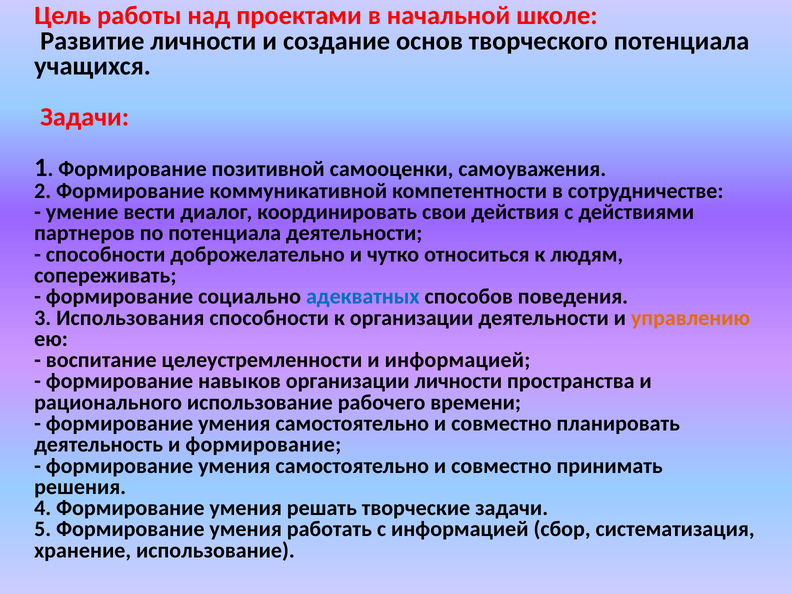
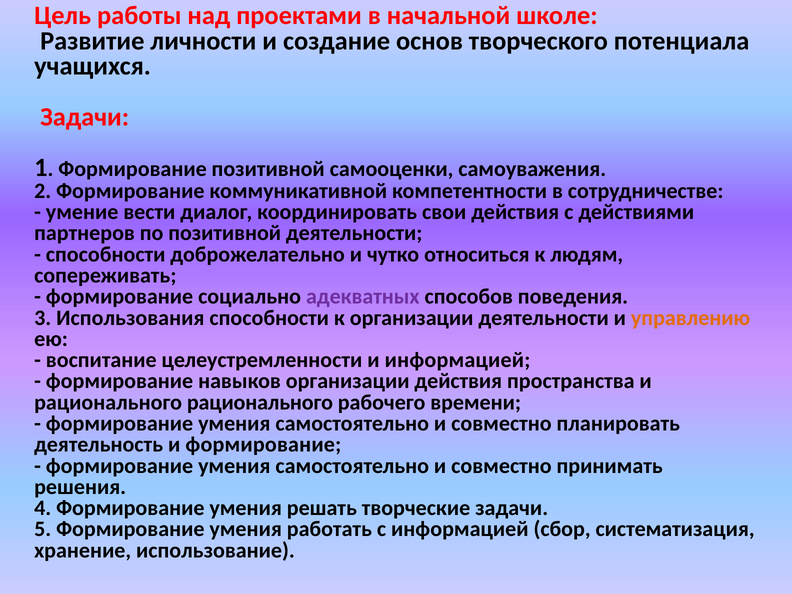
по потенциала: потенциала -> позитивной (225, 233)
адекватных colour: blue -> purple (363, 297)
организации личности: личности -> действия (458, 381)
рационального использование: использование -> рационального (260, 402)
